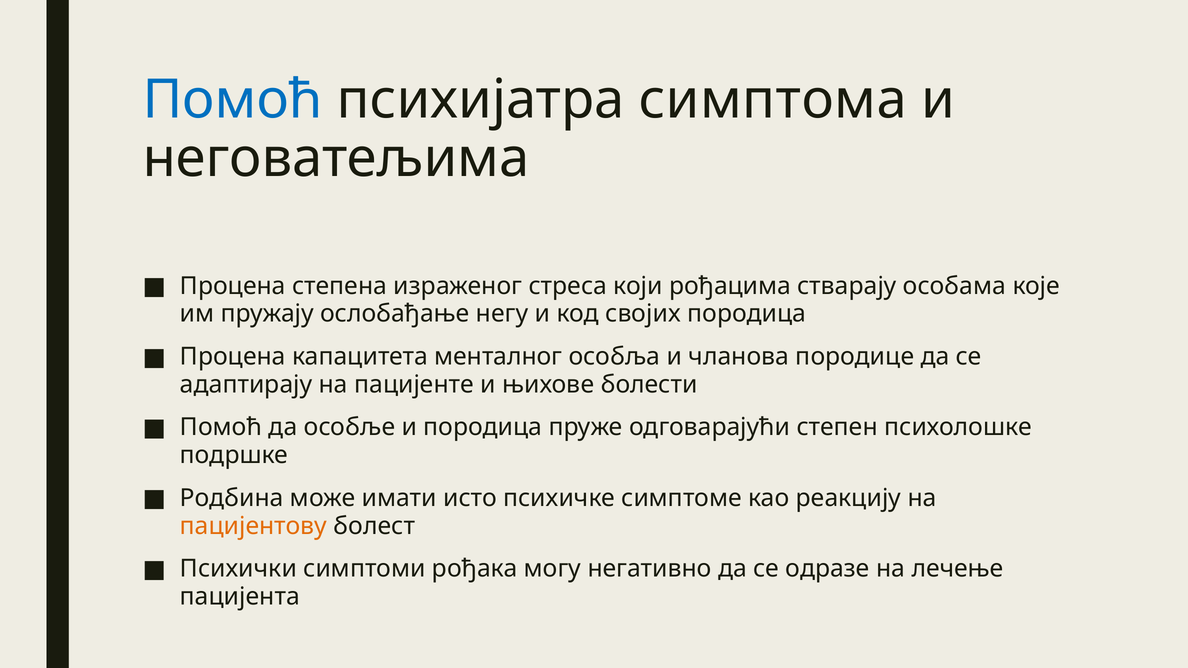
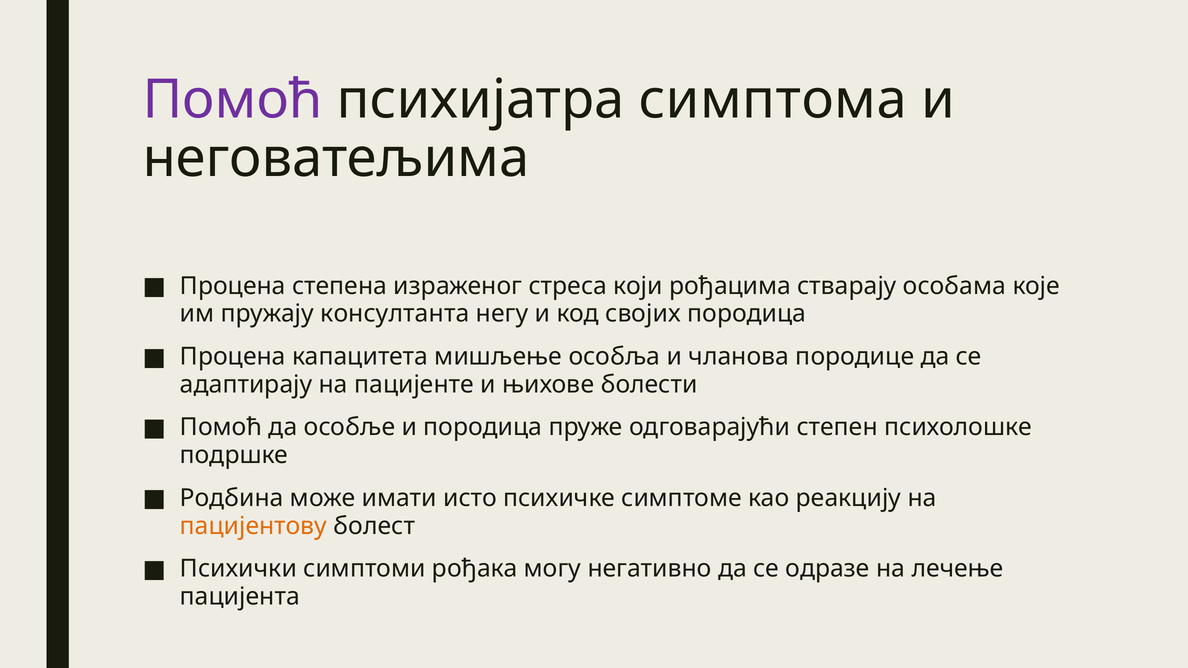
Помоћ colour: blue -> purple (233, 100)
ослобађање: ослобађање -> консултанта (395, 314)
менталног: менталног -> мишљење (498, 357)
